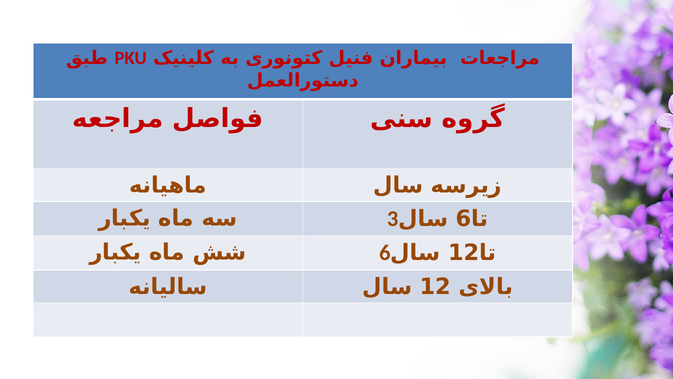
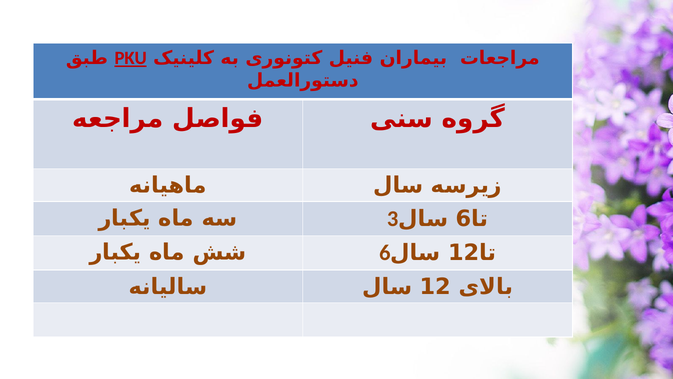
PKU underline: none -> present (131, 58)
